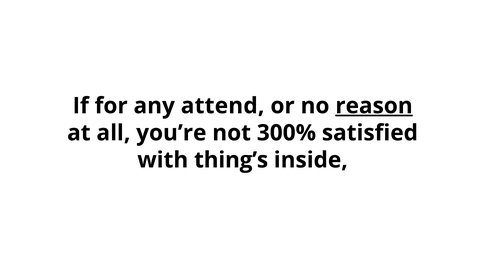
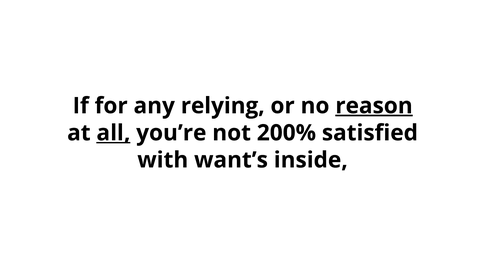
attend: attend -> relying (223, 106)
all underline: none -> present (113, 133)
300%: 300% -> 200% (286, 133)
thing’s: thing’s -> want’s (231, 160)
